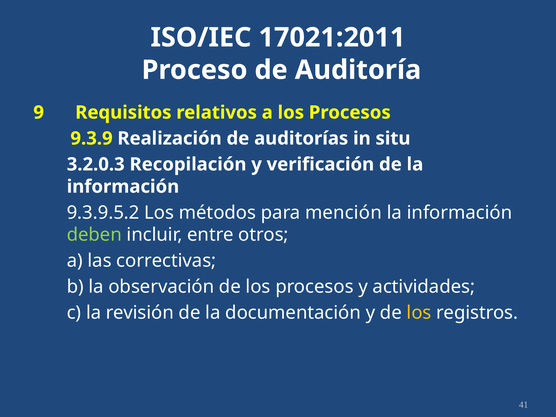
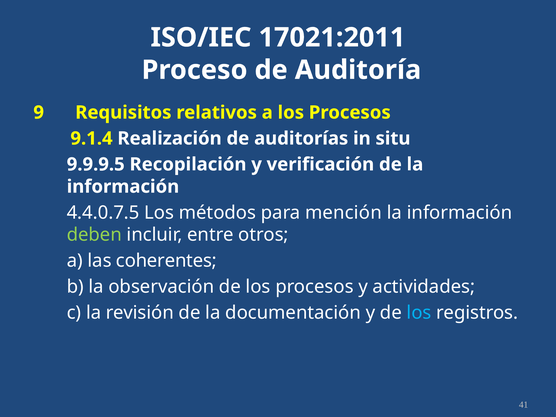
9.3.9: 9.3.9 -> 9.1.4 (92, 138)
3.2.0.3: 3.2.0.3 -> 9.9.9.5 (96, 164)
9.3.9.5.2: 9.3.9.5.2 -> 4.4.0.7.5 (103, 213)
correctivas: correctivas -> coherentes (166, 261)
los colour: yellow -> light blue (419, 313)
